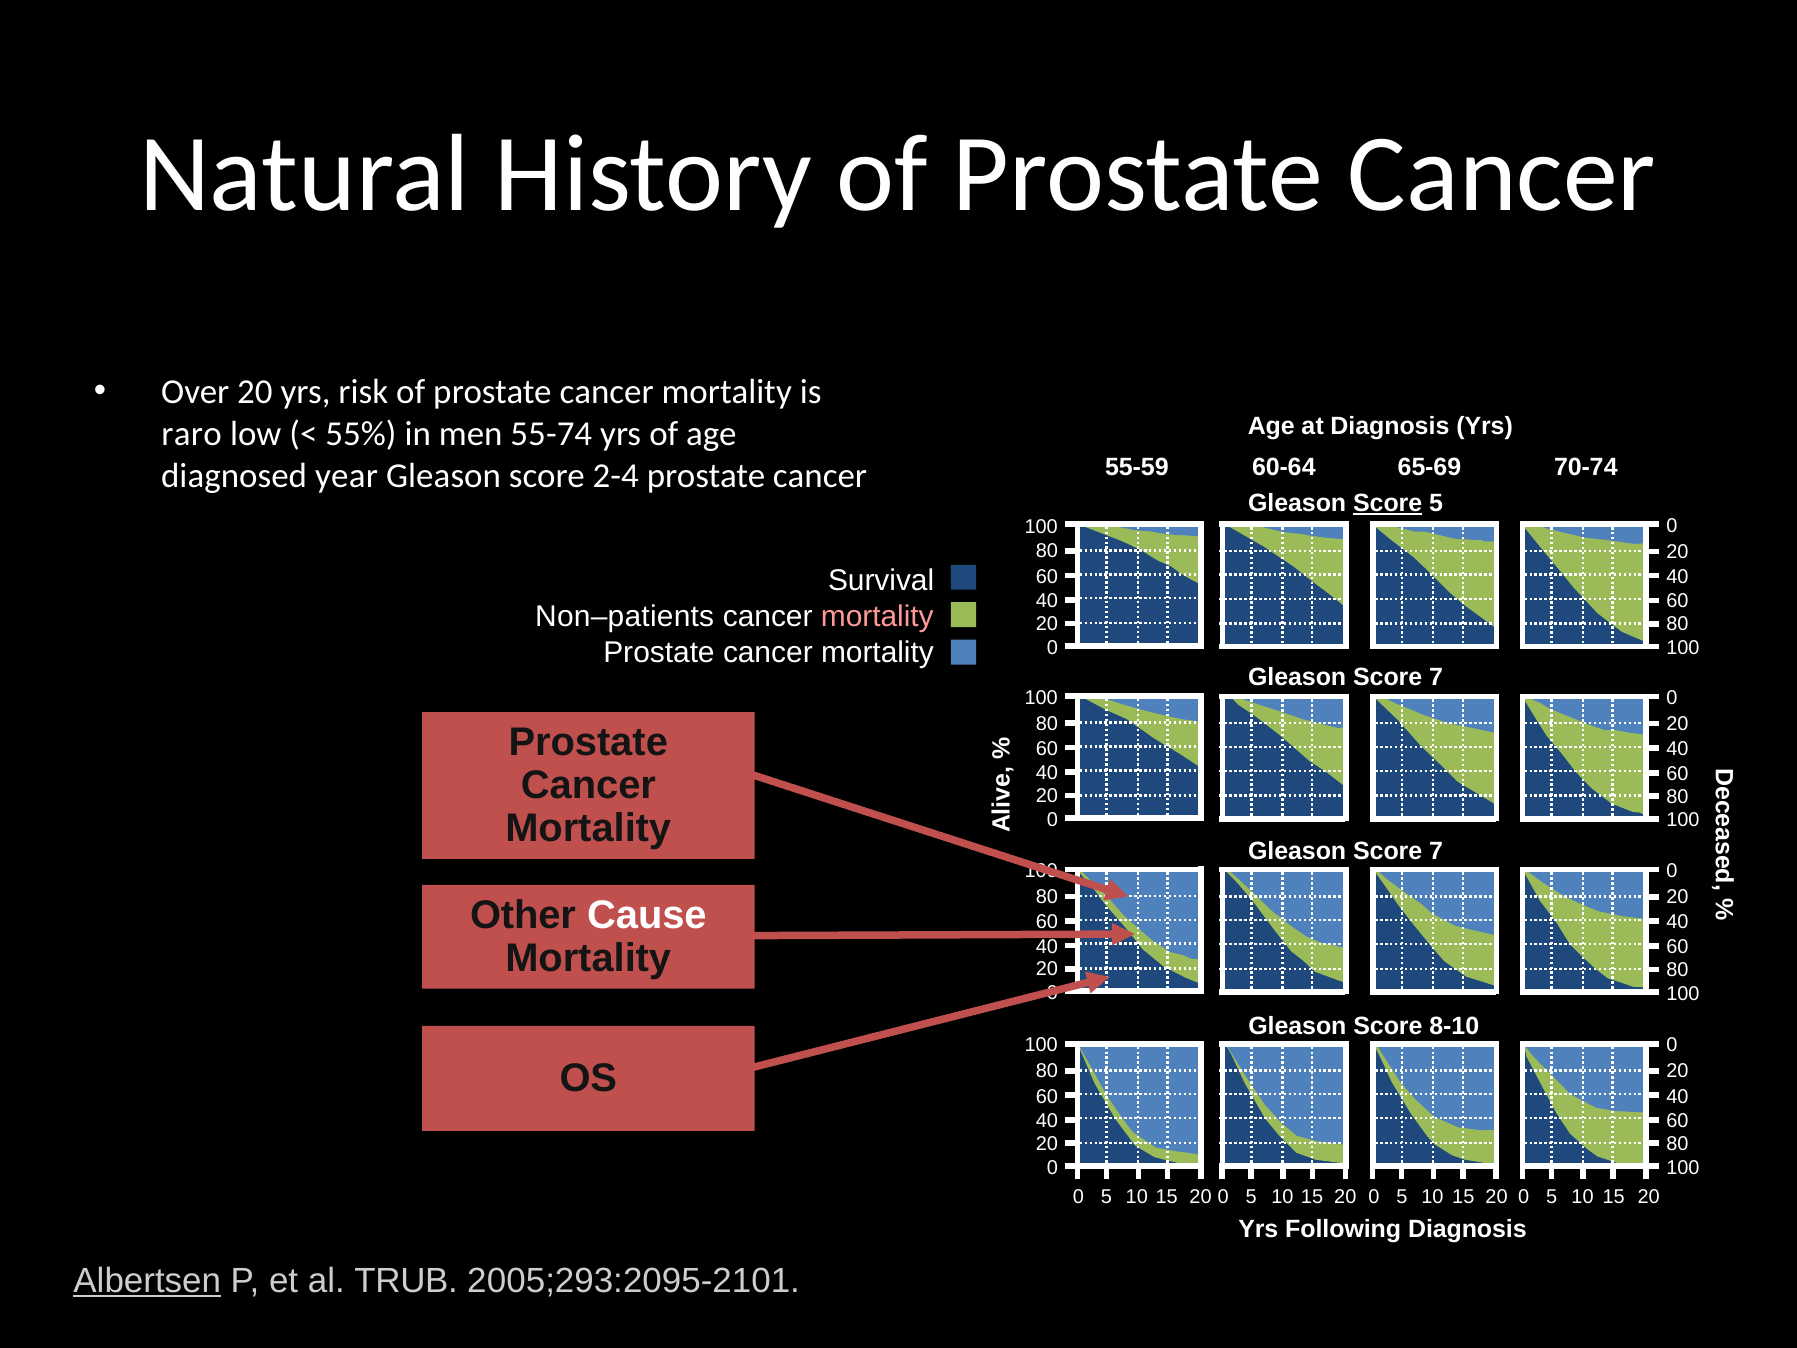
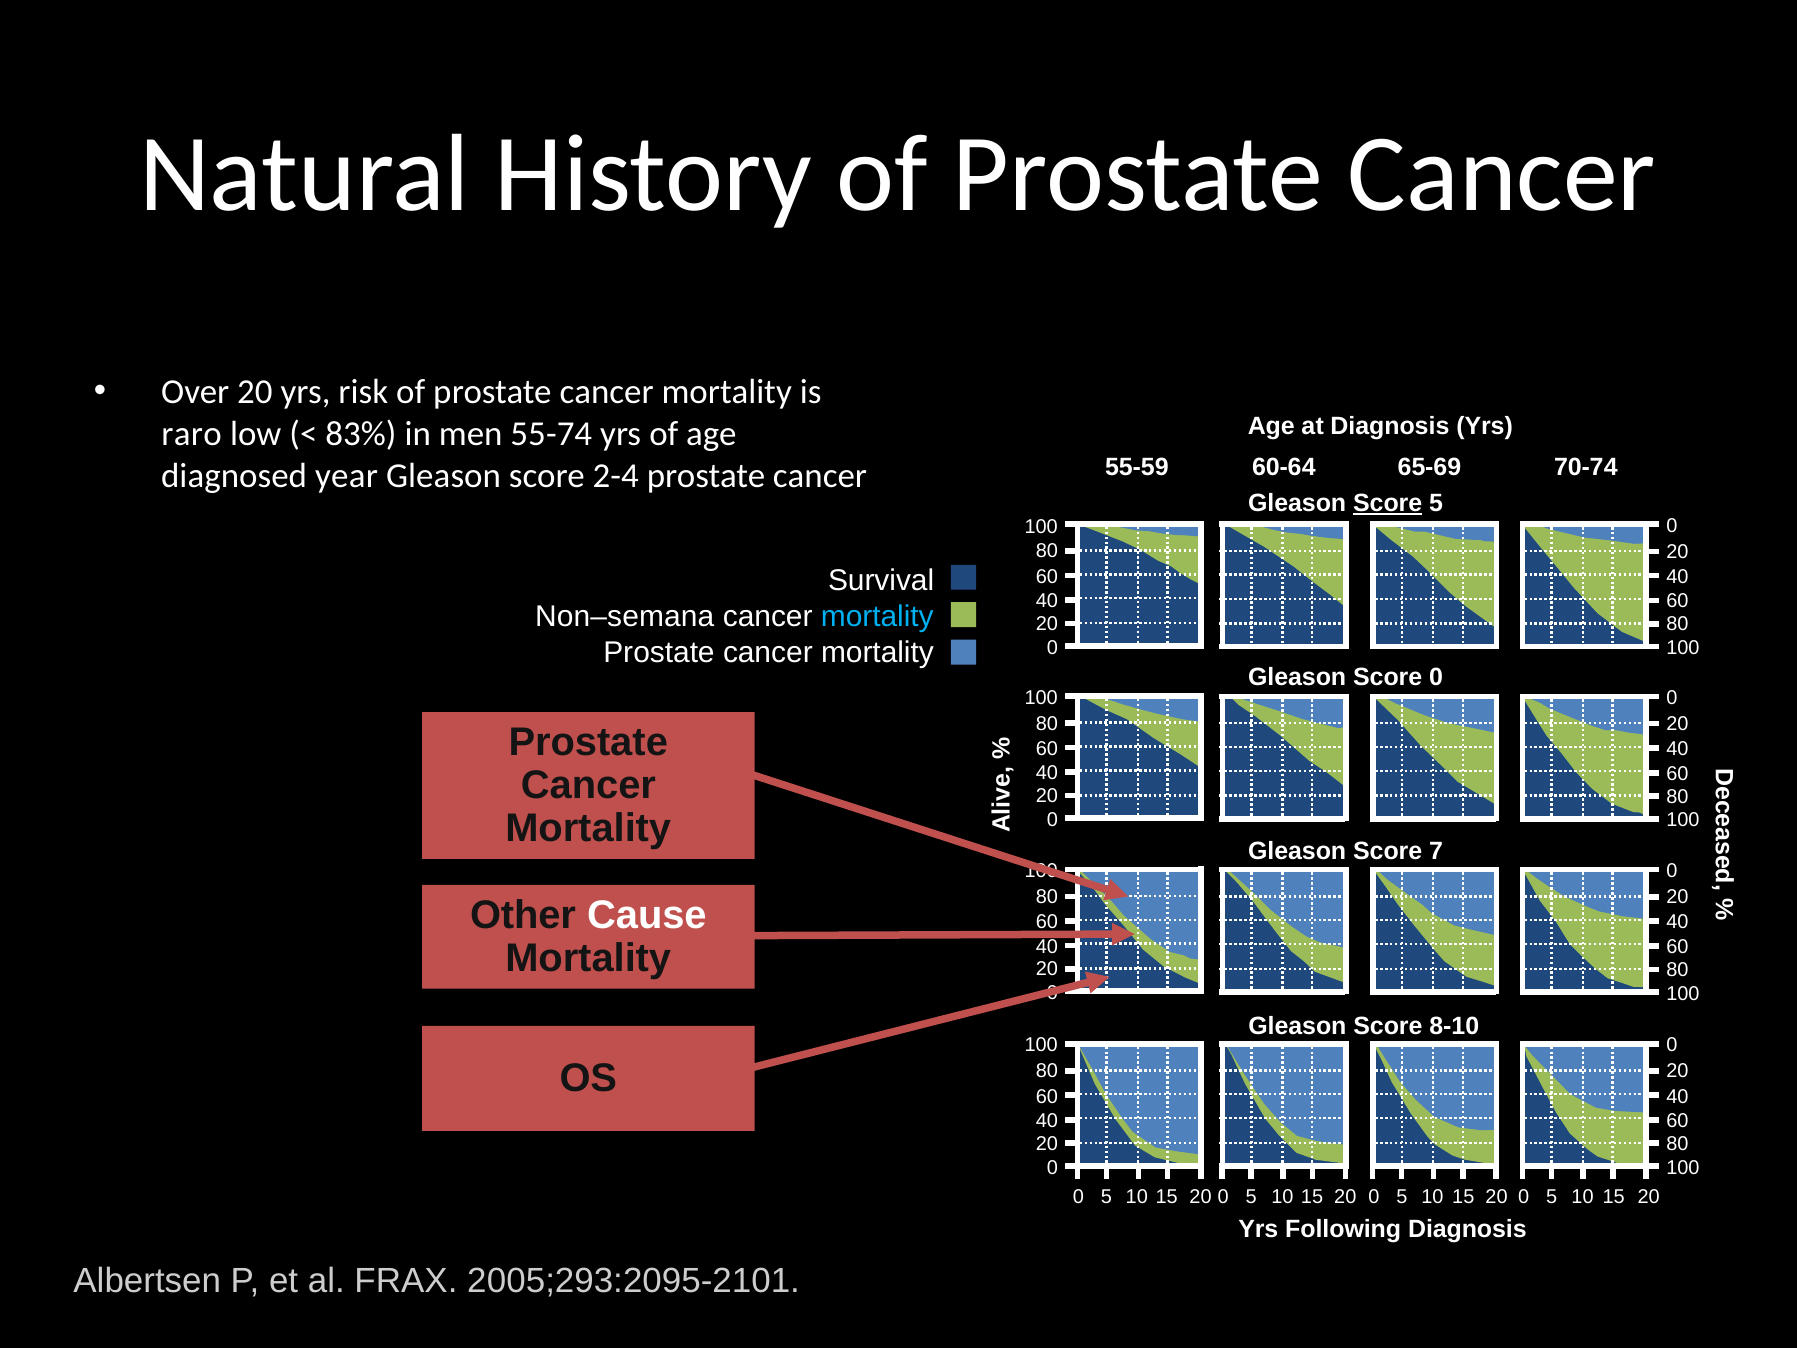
55%: 55% -> 83% (361, 434)
Non–patients: Non–patients -> Non–semana (625, 616)
mortality colour: pink -> light blue (877, 616)
7: 7 -> 0 (1436, 677)
Albertsen underline: present -> none (147, 1281)
TRUB: TRUB -> FRAX (406, 1281)
